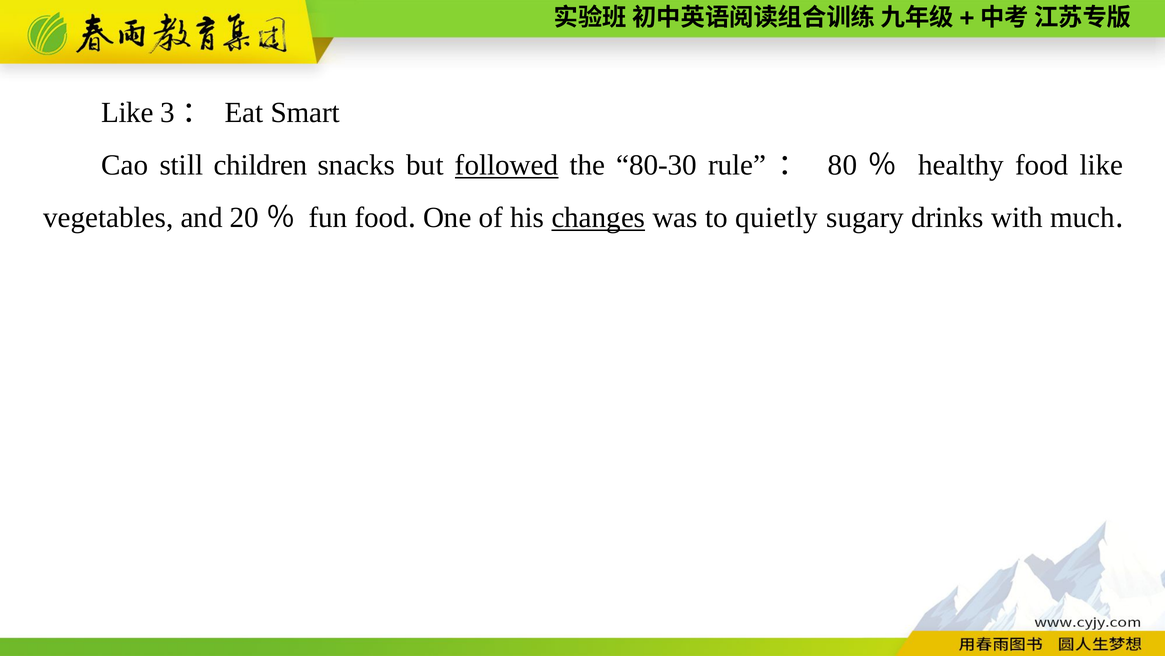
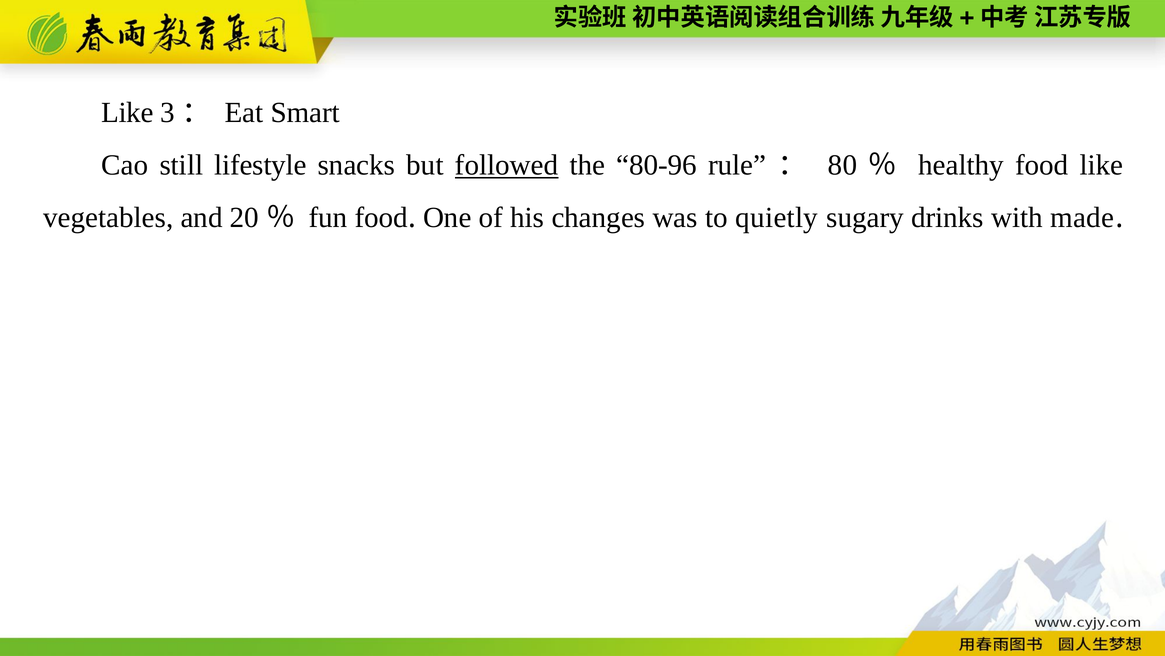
children: children -> lifestyle (260, 165)
80-30: 80-30 -> 80-96 (657, 165)
changes underline: present -> none (598, 218)
much: much -> made (1082, 218)
